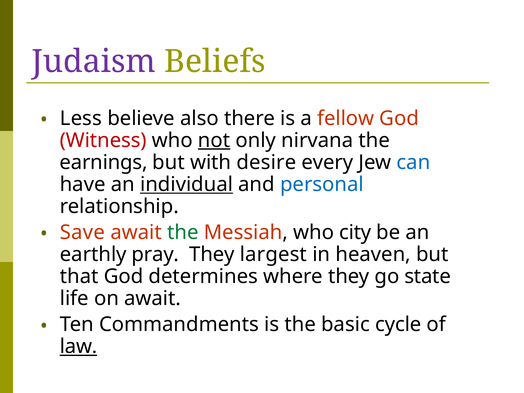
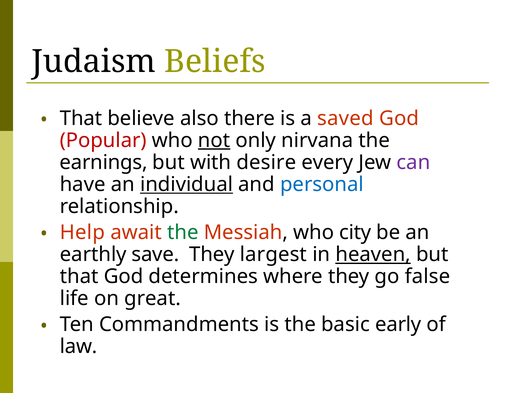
Judaism colour: purple -> black (94, 62)
Less: Less -> That (81, 118)
fellow: fellow -> saved (346, 118)
Witness: Witness -> Popular (103, 140)
can colour: blue -> purple (413, 162)
Save: Save -> Help (82, 232)
pray: pray -> save (155, 254)
heaven underline: none -> present (373, 254)
state: state -> false (427, 276)
on await: await -> great (153, 298)
cycle: cycle -> early (398, 325)
law underline: present -> none (79, 347)
